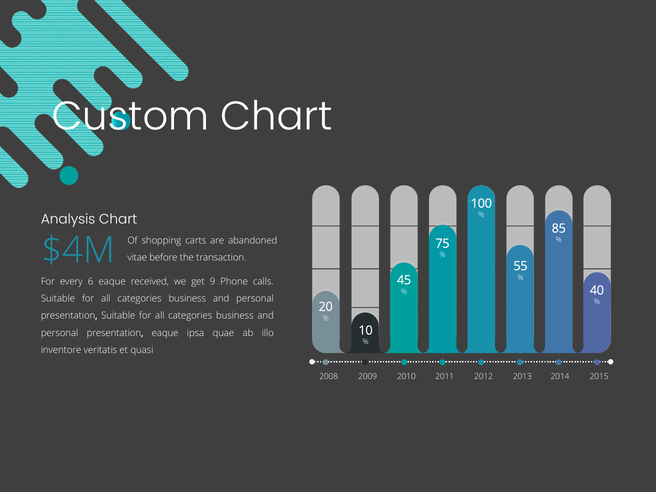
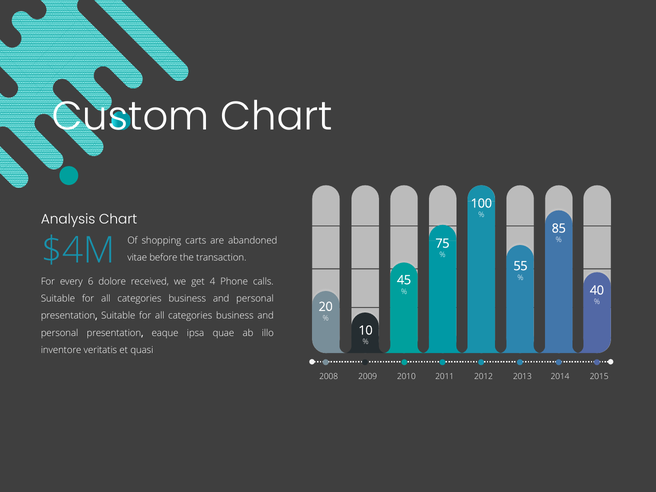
6 eaque: eaque -> dolore (112, 281)
9: 9 -> 4 (213, 281)
